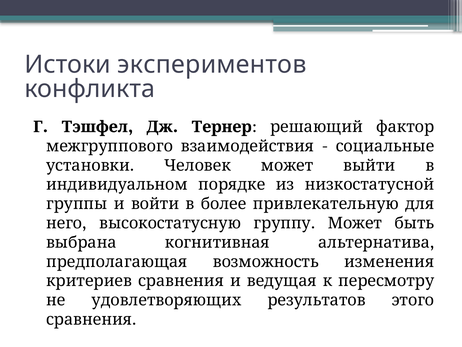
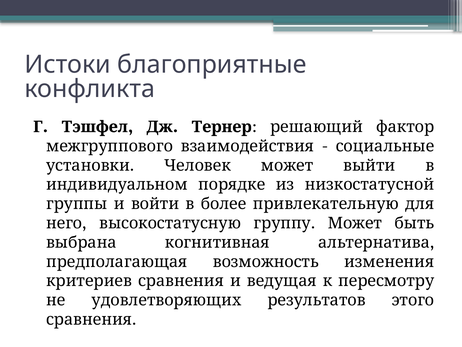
экспериментов: экспериментов -> благоприятные (212, 65)
